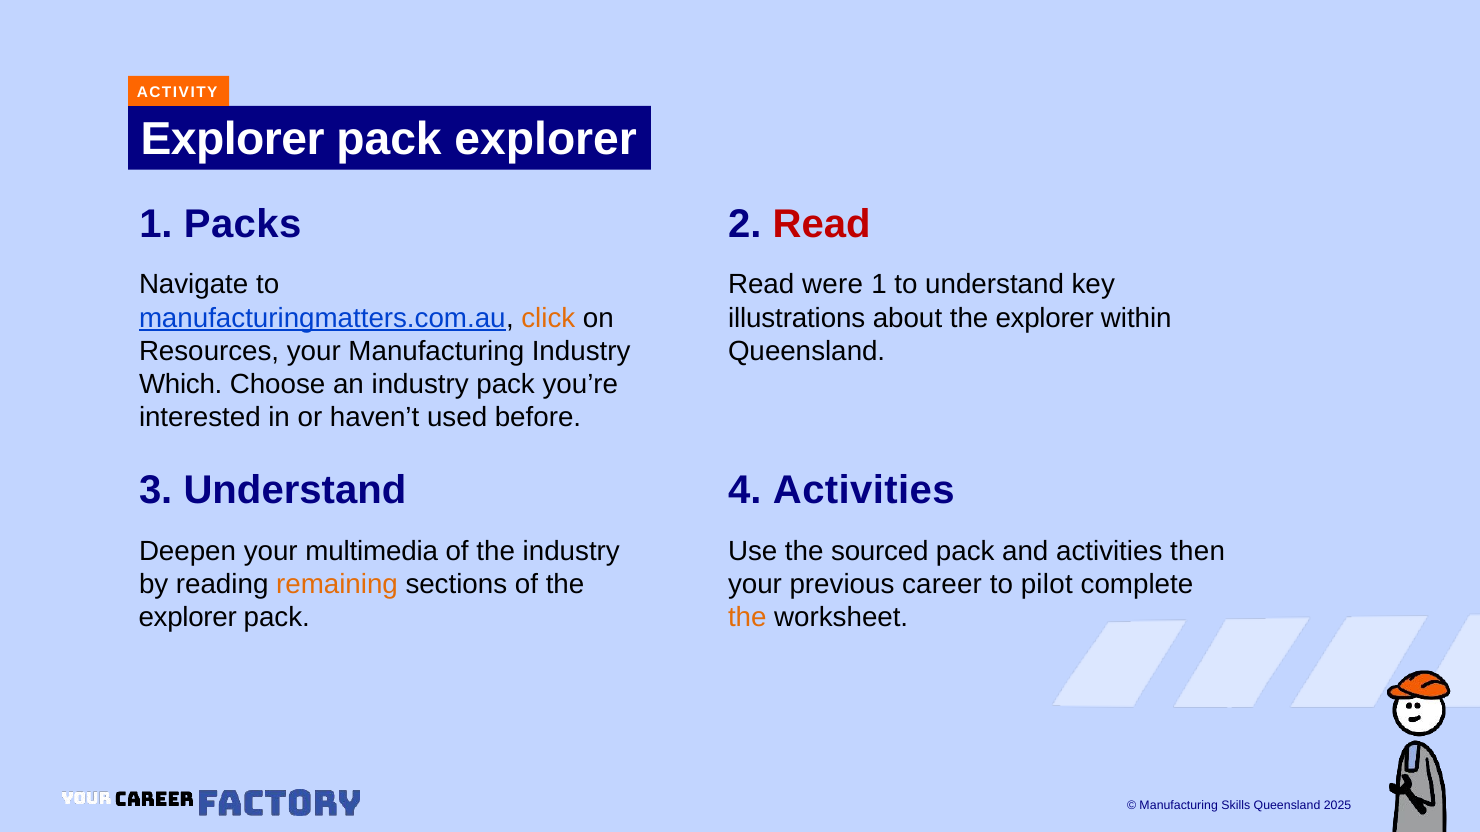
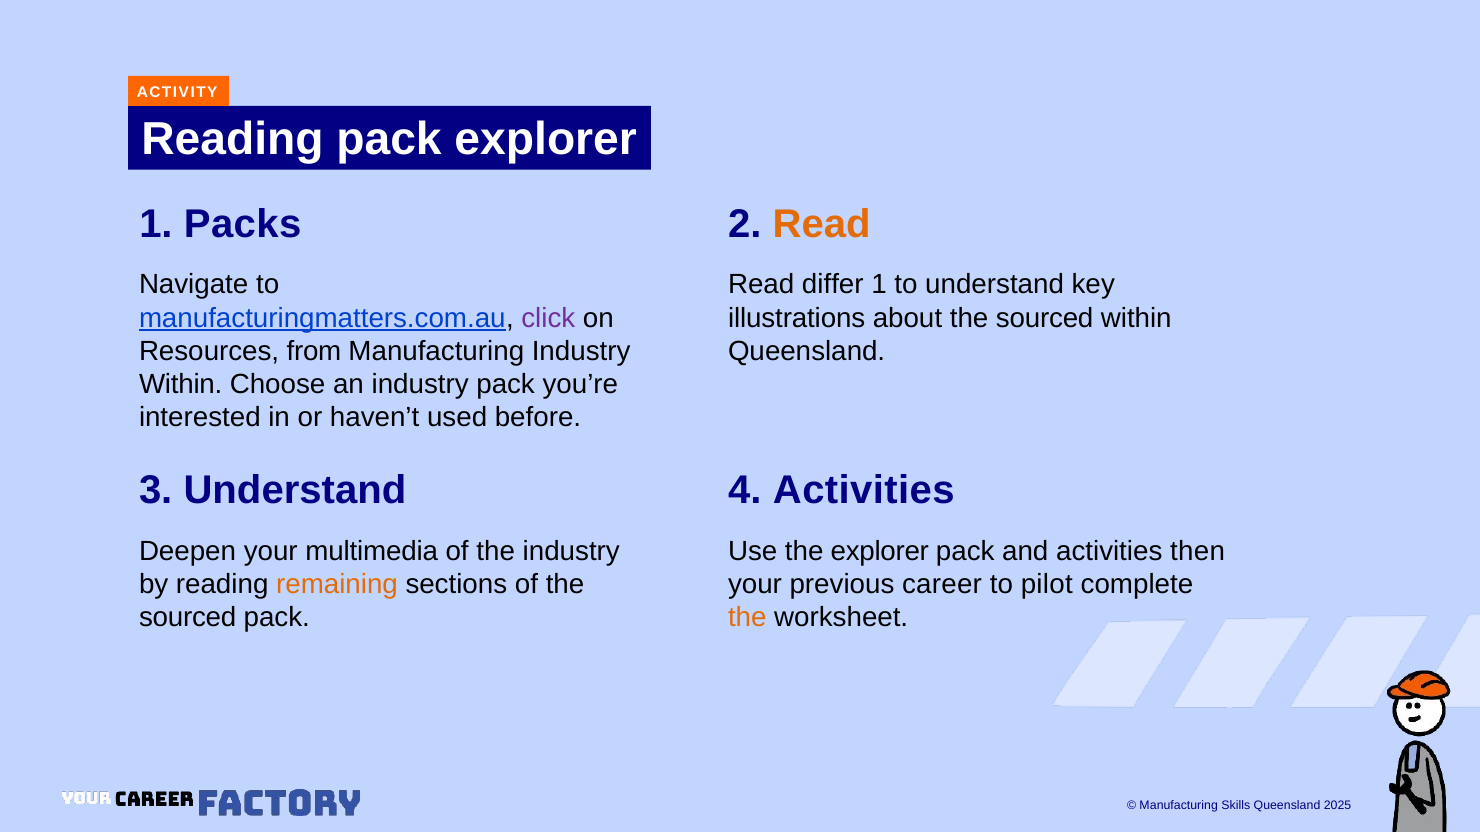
Explorer: Explorer -> Reading (232, 140)
Read colour: red -> orange (822, 224)
were: were -> differ (833, 285)
click colour: orange -> purple (548, 318)
about the explorer: explorer -> sourced (1045, 318)
Resources your: your -> from (314, 351)
Which: Which -> Within (181, 385)
the sourced: sourced -> explorer (880, 551)
explorer: explorer -> sourced (188, 618)
